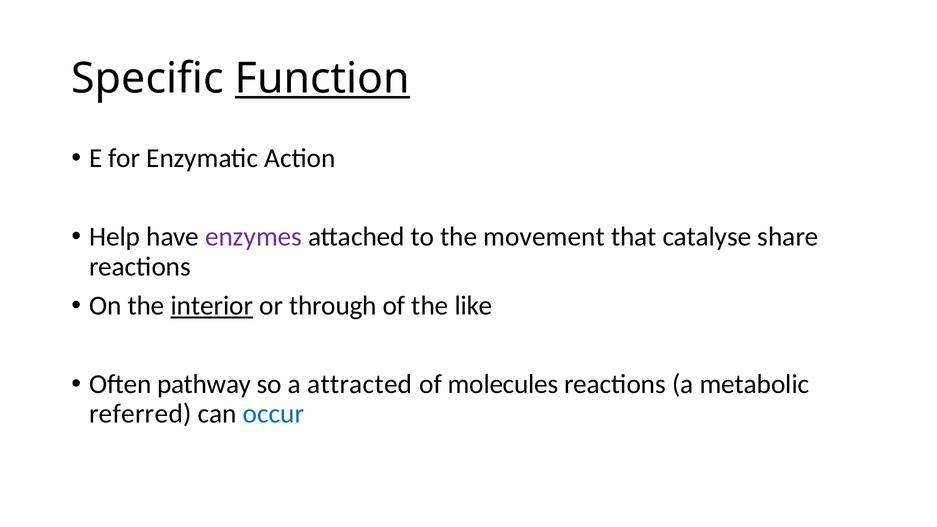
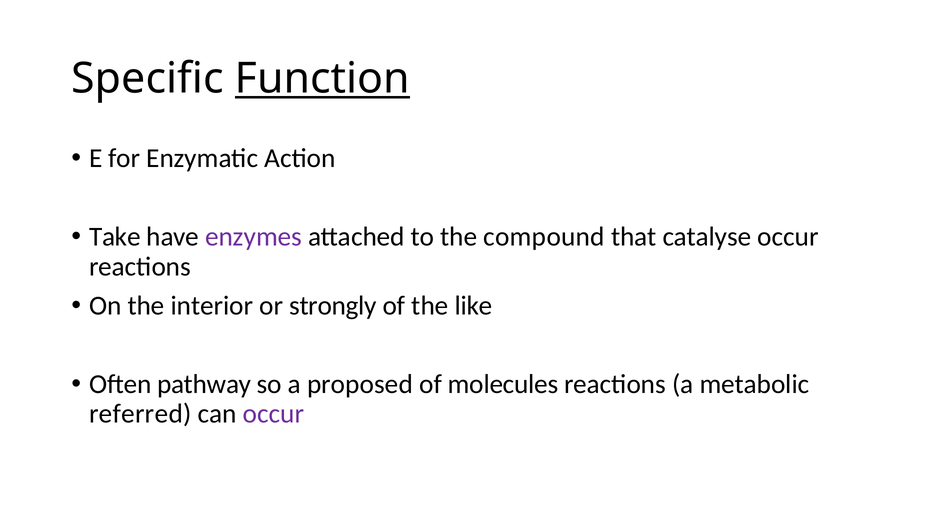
Help: Help -> Take (115, 237)
movement: movement -> compound (544, 237)
catalyse share: share -> occur (788, 237)
interior underline: present -> none (212, 306)
through: through -> strongly (333, 306)
attracted: attracted -> proposed (360, 384)
occur colour: blue -> purple (273, 414)
